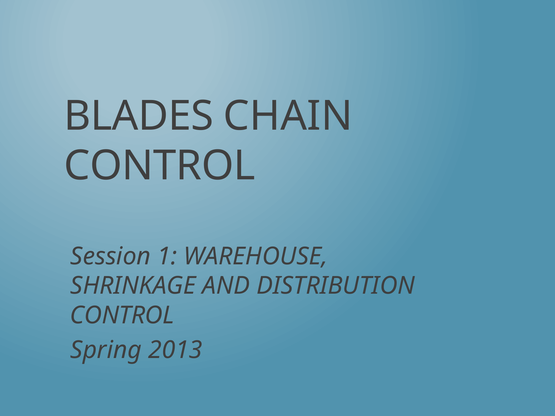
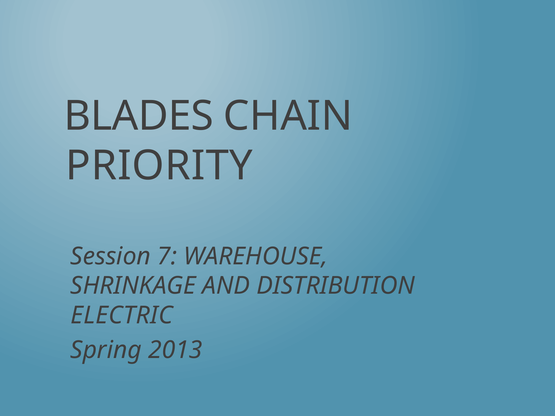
CONTROL: CONTROL -> PRIORITY (159, 166)
1: 1 -> 7 (167, 256)
CONTROL: CONTROL -> ELECTRIC (122, 316)
